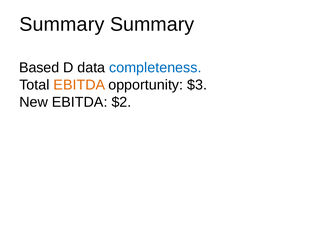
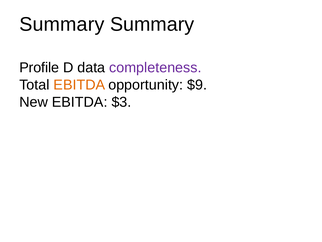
Based: Based -> Profile (39, 68)
completeness colour: blue -> purple (155, 68)
$3: $3 -> $9 (197, 85)
$2: $2 -> $3 (121, 102)
